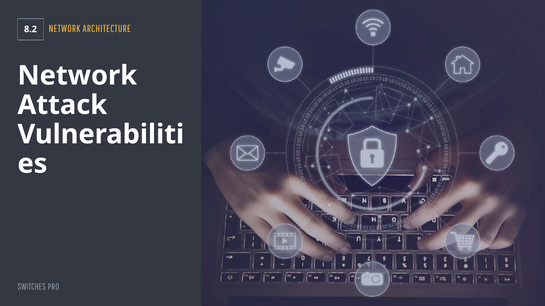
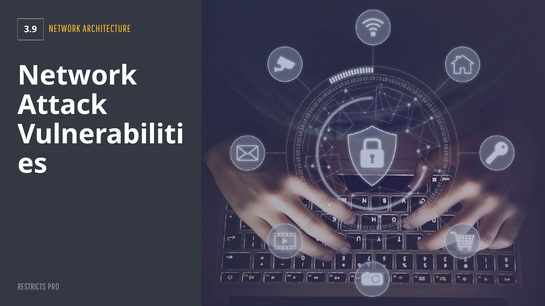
8.2: 8.2 -> 3.9 (30, 29)
SWITCHES: SWITCHES -> RESTRICTS (32, 287)
